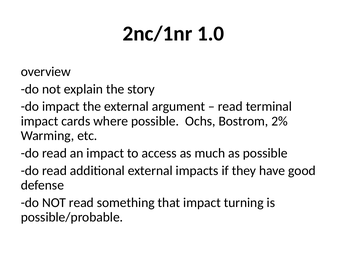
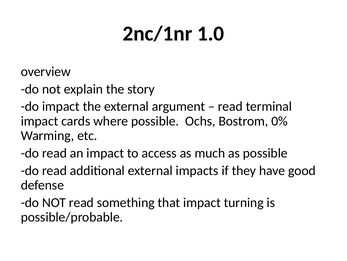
2%: 2% -> 0% (280, 121)
